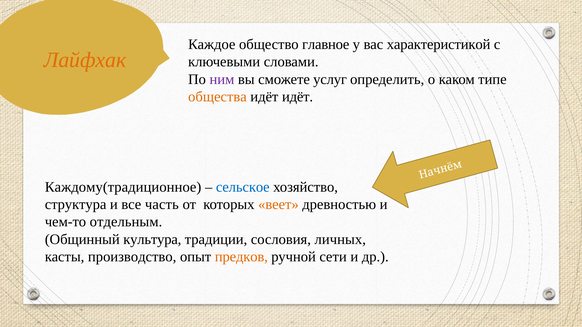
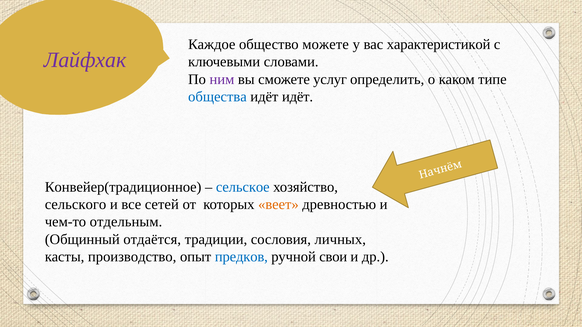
главное: главное -> можете (326, 44)
Лайфхак colour: orange -> purple (85, 60)
общества colour: orange -> blue (217, 97)
Каждому(традиционное: Каждому(традиционное -> Конвейер(традиционное (123, 187)
структура: структура -> сельского (76, 205)
часть: часть -> сетей (162, 205)
культура: культура -> отдаётся (152, 239)
предков colour: orange -> blue (241, 257)
сети: сети -> свои (333, 257)
